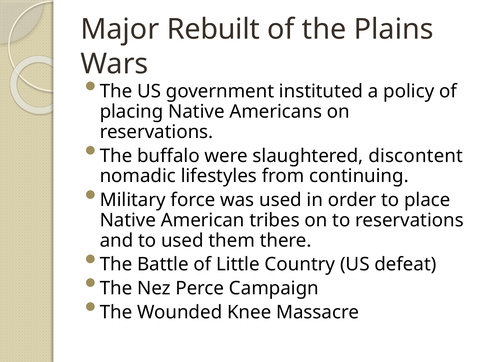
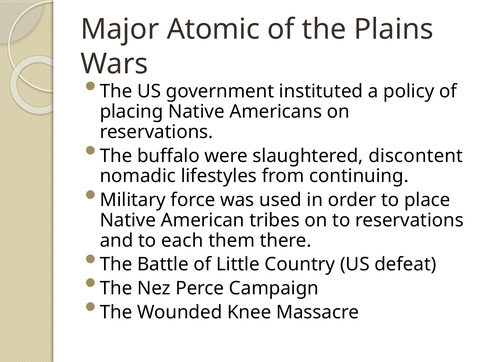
Rebuilt: Rebuilt -> Atomic (213, 29)
to used: used -> each (182, 240)
